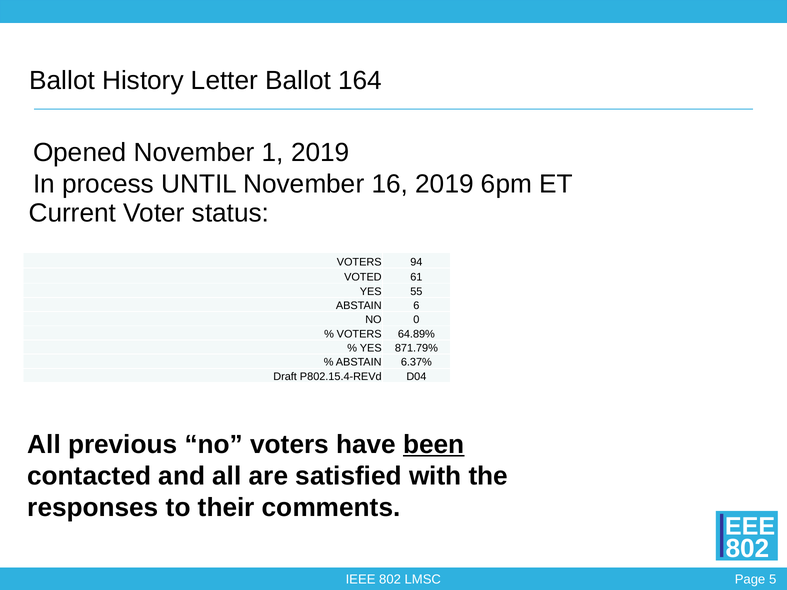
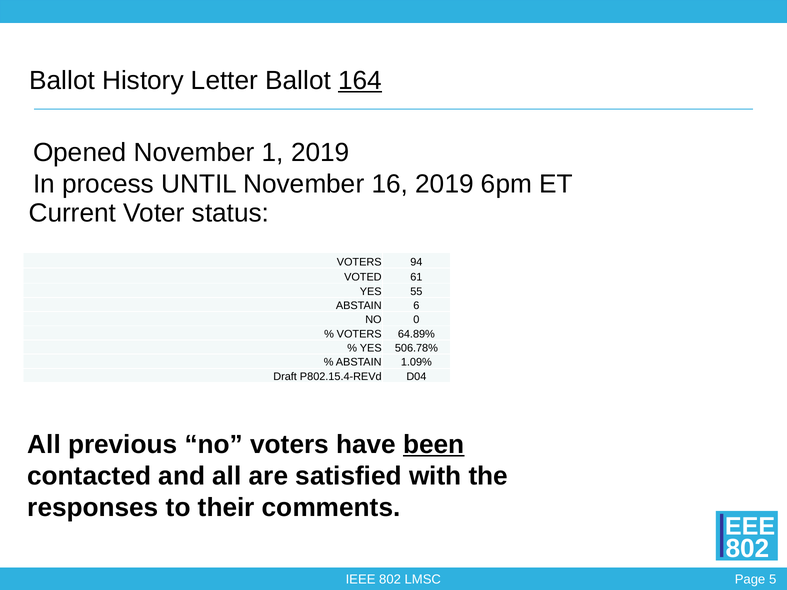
164 underline: none -> present (360, 80)
871.79%: 871.79% -> 506.78% (416, 348)
6.37%: 6.37% -> 1.09% (416, 363)
